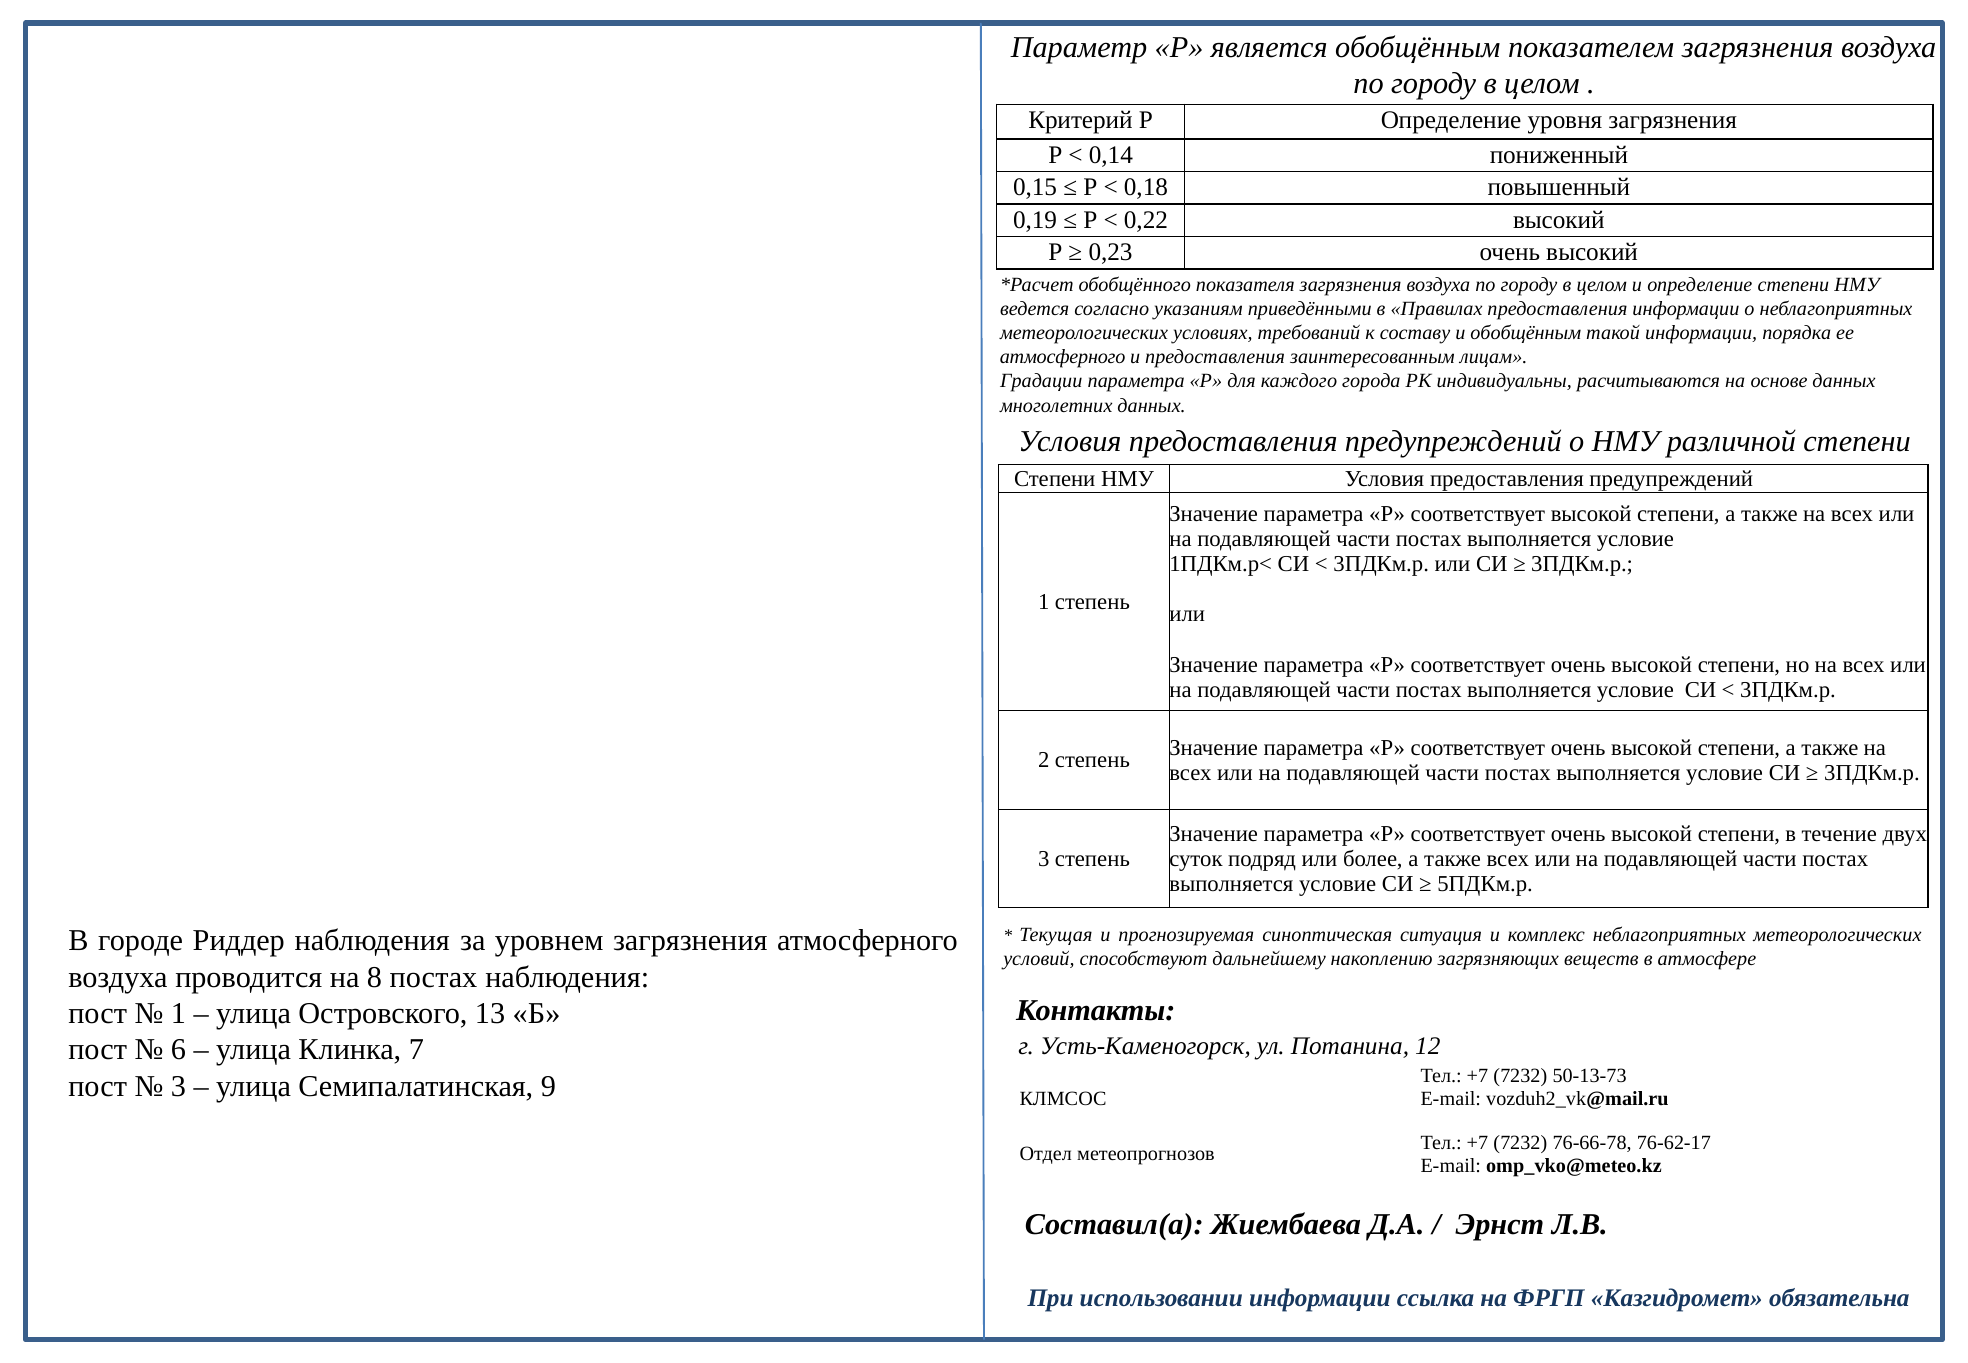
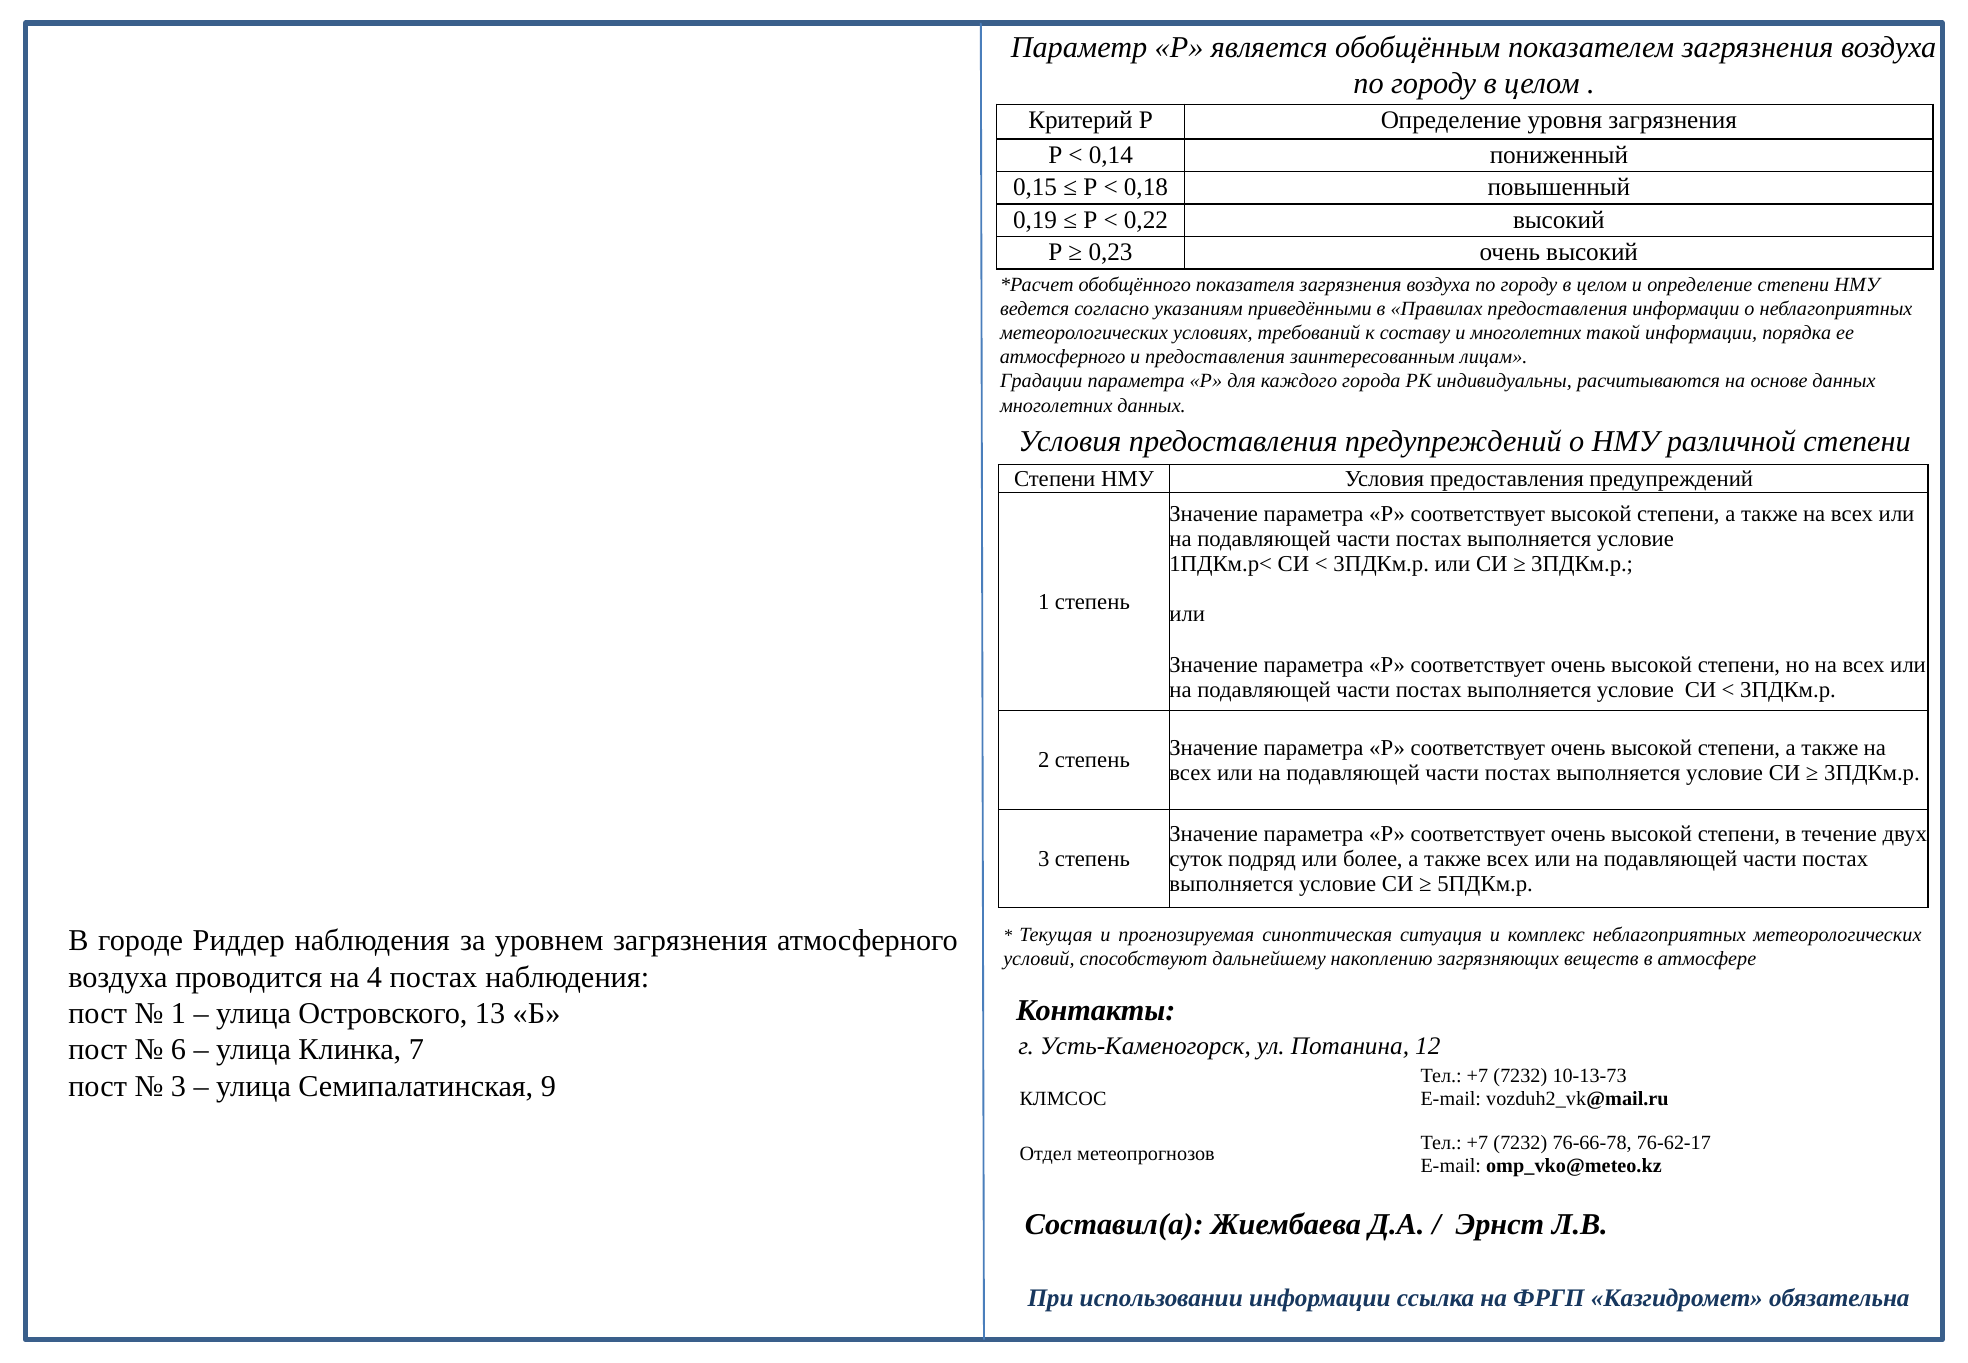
и обобщённым: обобщённым -> многолетних (1526, 333)
8: 8 -> 4 (375, 977)
50-13-73: 50-13-73 -> 10-13-73 (1590, 1076)
